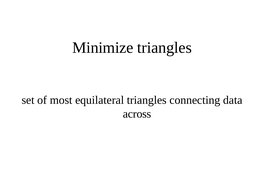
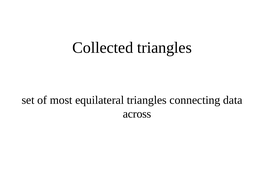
Minimize: Minimize -> Collected (103, 48)
